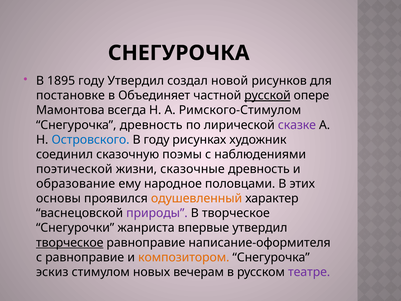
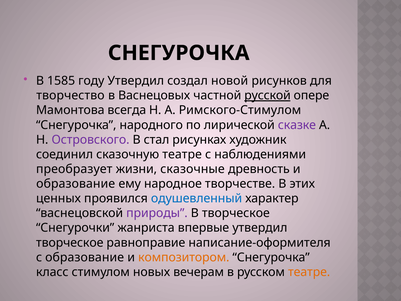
1895: 1895 -> 1585 (61, 81)
постановке: постановке -> творчество (70, 95)
Объединяет: Объединяет -> Васнецовых (154, 95)
Снегурочка древность: древность -> народного (151, 125)
Островского colour: blue -> purple (91, 140)
В году: году -> стал (157, 140)
сказочную поэмы: поэмы -> театре (182, 154)
поэтической: поэтической -> преобразует (74, 169)
половцами: половцами -> творчестве (240, 184)
основы: основы -> ценных (58, 198)
одушевленный colour: orange -> blue (197, 198)
творческое underline: present -> none (70, 242)
с равноправие: равноправие -> образование (85, 257)
эскиз: эскиз -> класс (52, 272)
театре colour: purple -> orange (309, 272)
